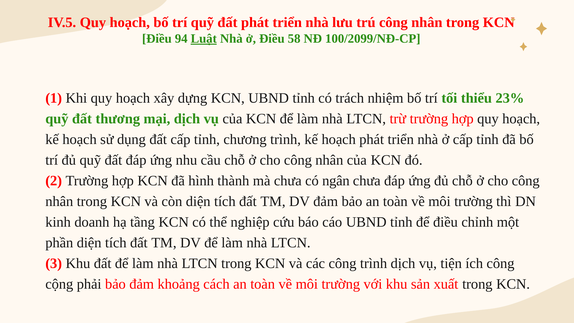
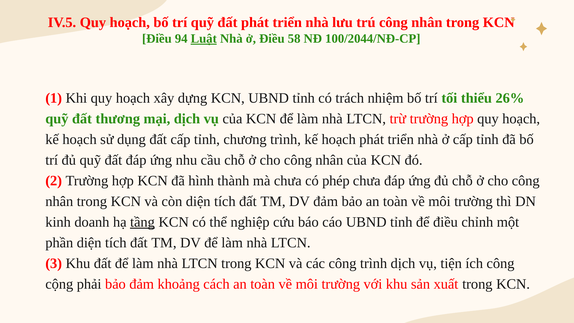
100/2099/NĐ-CP: 100/2099/NĐ-CP -> 100/2044/NĐ-CP (373, 39)
23%: 23% -> 26% (510, 98)
ngân: ngân -> phép (336, 181)
tầng underline: none -> present (142, 222)
